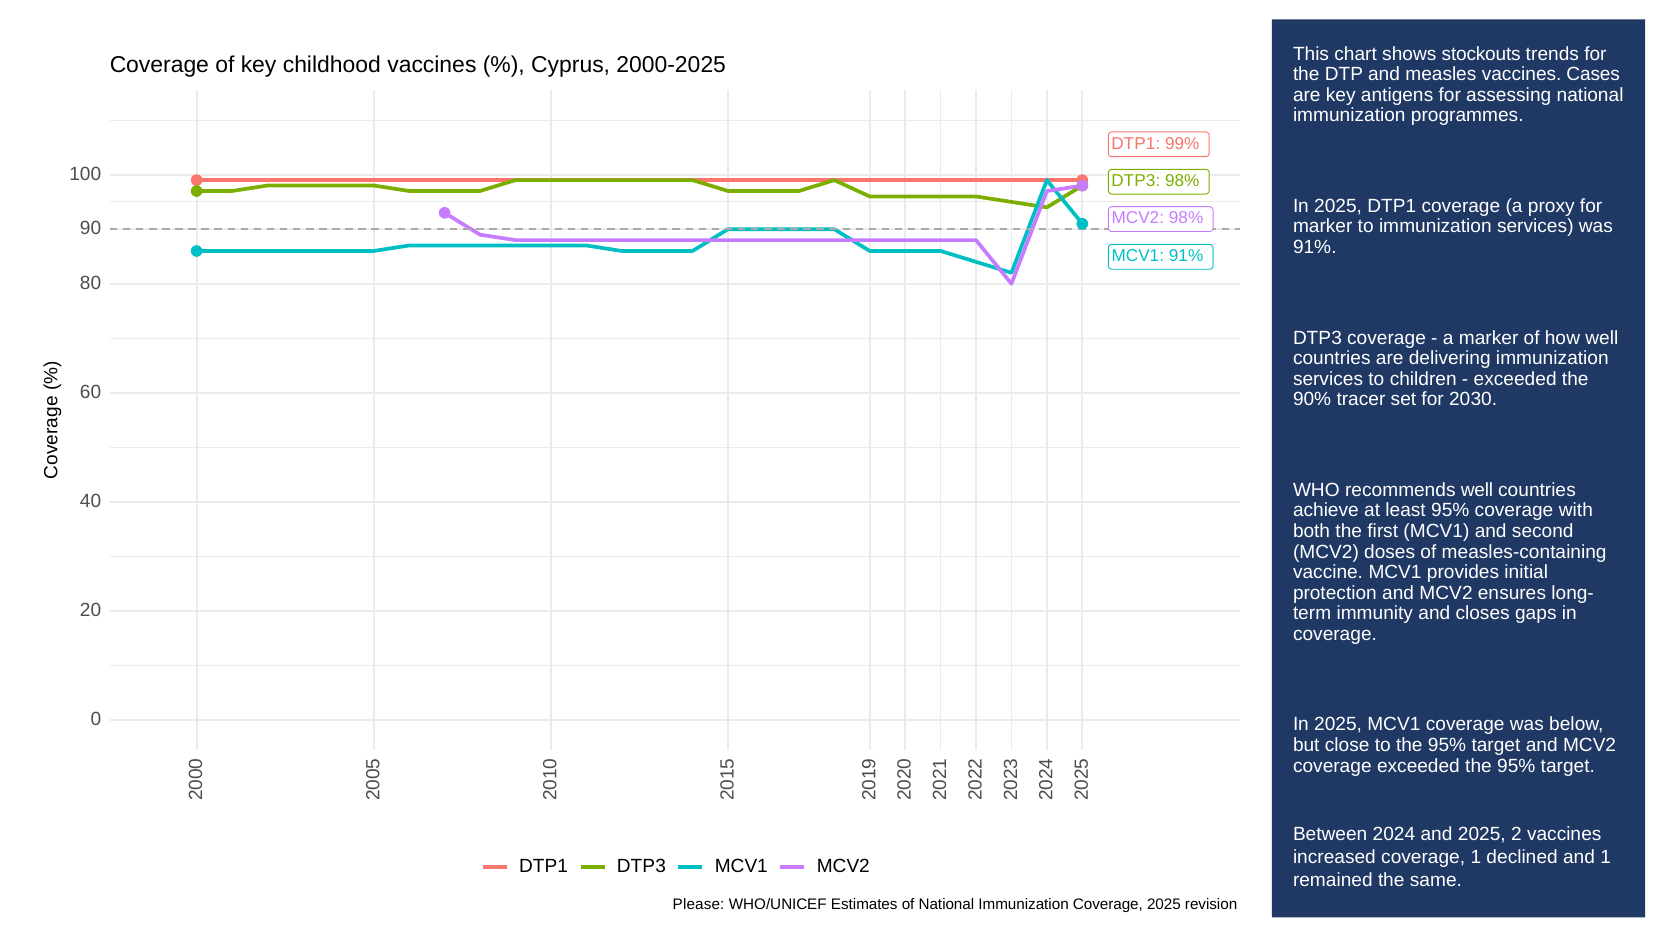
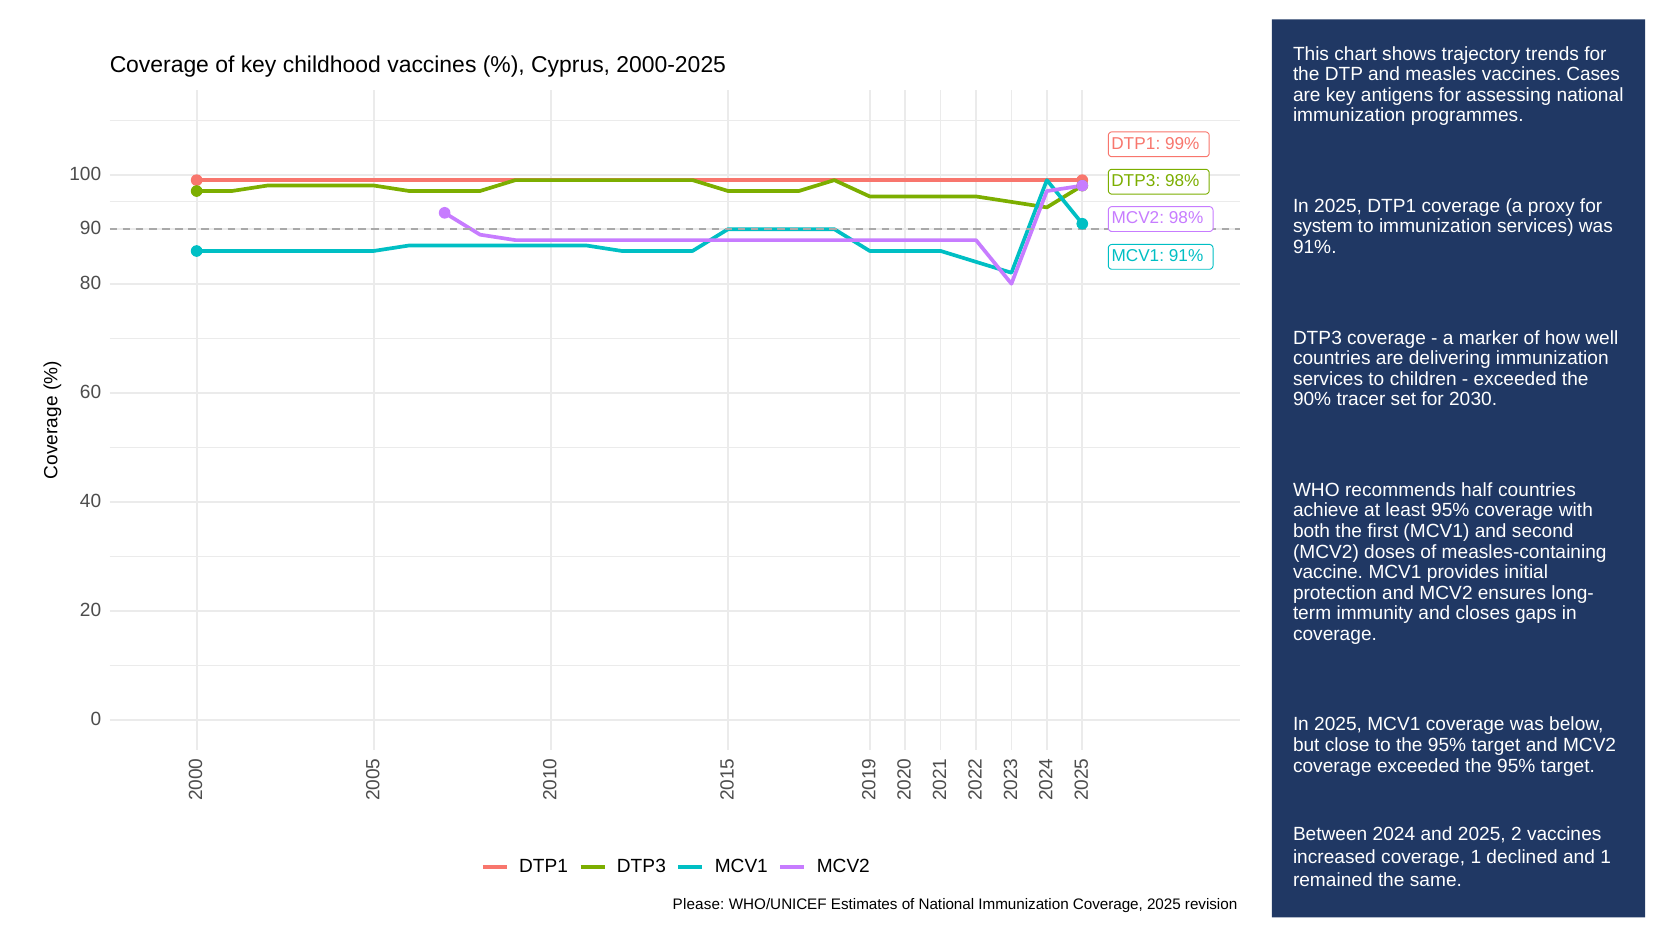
stockouts: stockouts -> trajectory (1481, 54)
marker: marker -> system (1323, 227)
recommends well: well -> half (1477, 490)
